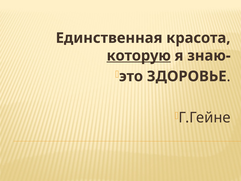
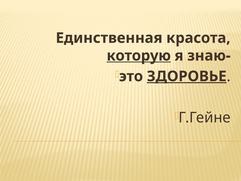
ЗДОРОВЬЕ underline: none -> present (187, 76)
